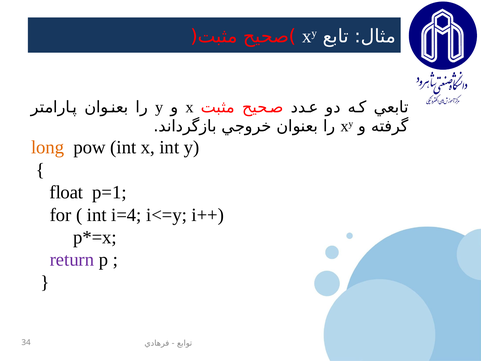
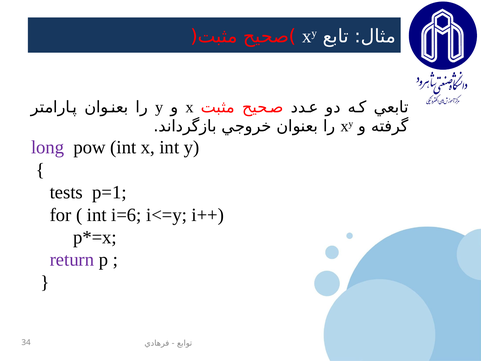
long colour: orange -> purple (48, 147)
float: float -> tests (66, 192)
i=4: i=4 -> i=6 (126, 215)
